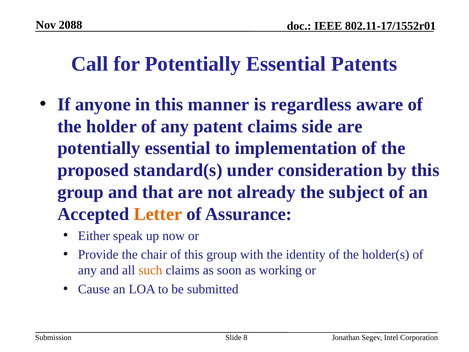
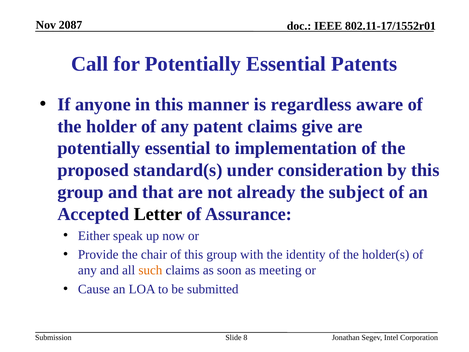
2088: 2088 -> 2087 (71, 25)
side: side -> give (317, 126)
Letter colour: orange -> black (158, 214)
working: working -> meeting (280, 270)
